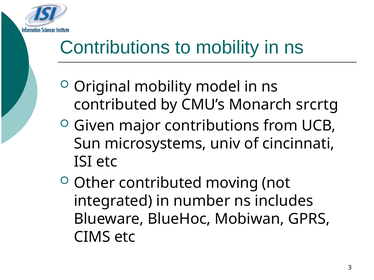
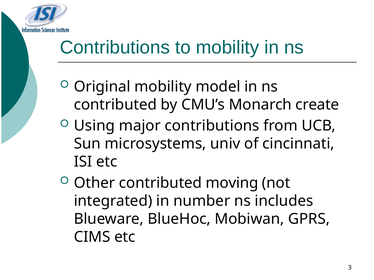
srcrtg: srcrtg -> create (317, 105)
Given: Given -> Using (94, 126)
